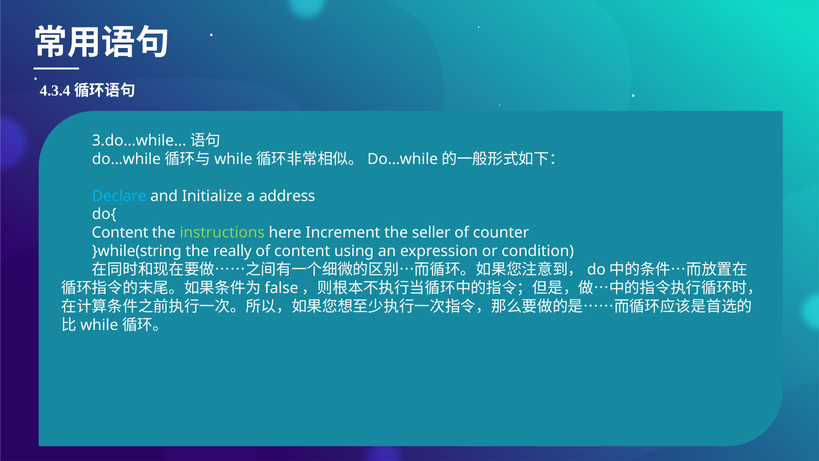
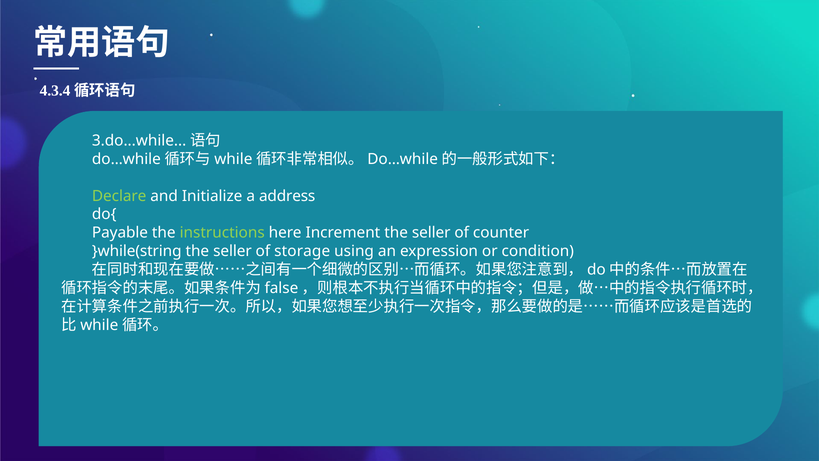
Declare colour: light blue -> light green (119, 196)
Content: Content -> Payable (120, 233)
really: really -> seller (232, 251)
of content: content -> storage (302, 251)
